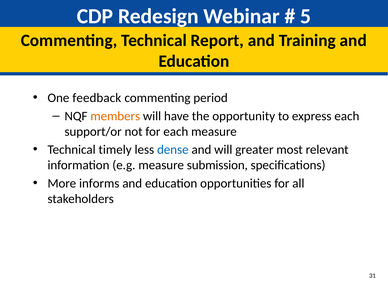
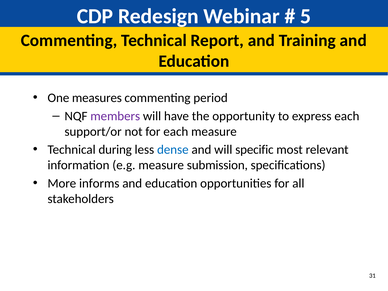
feedback: feedback -> measures (97, 98)
members colour: orange -> purple (115, 116)
timely: timely -> during (115, 150)
greater: greater -> specific (254, 150)
